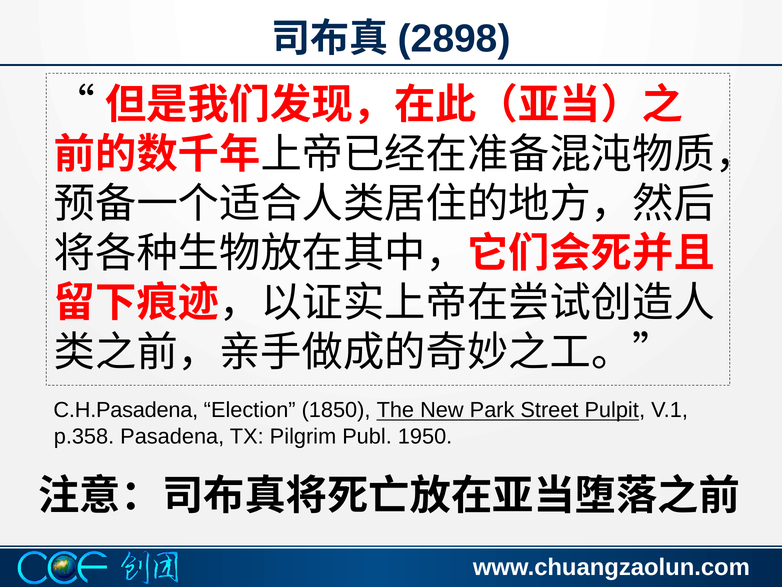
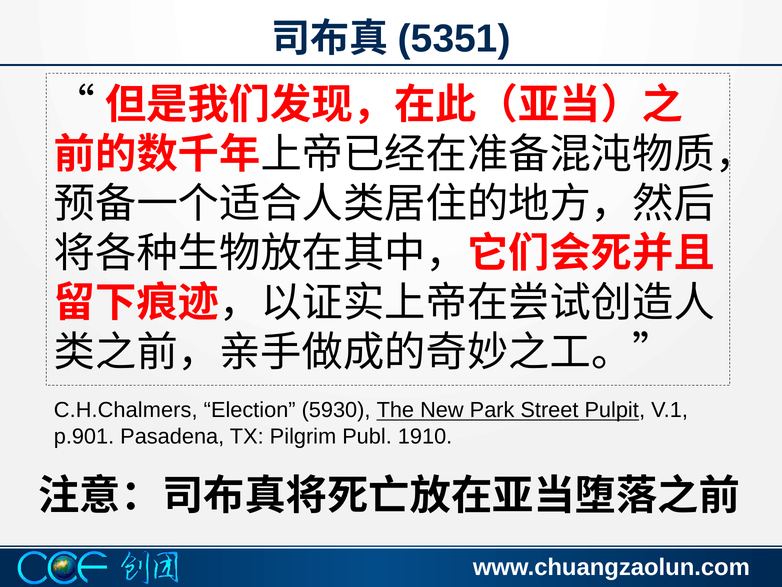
2898: 2898 -> 5351 (454, 39)
C.H.Pasadena: C.H.Pasadena -> C.H.Chalmers (126, 410)
1850: 1850 -> 5930 (336, 410)
p.358: p.358 -> p.901 (84, 436)
1950: 1950 -> 1910 (425, 436)
